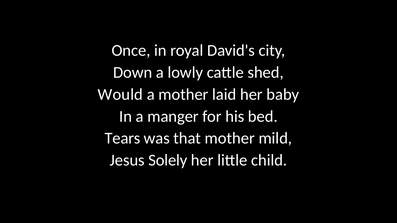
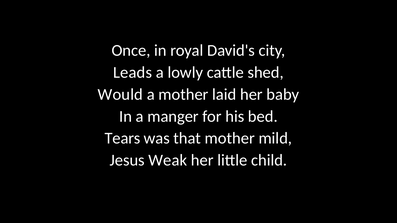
Down: Down -> Leads (133, 72)
Solely: Solely -> Weak (168, 160)
